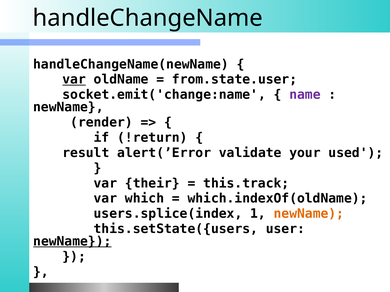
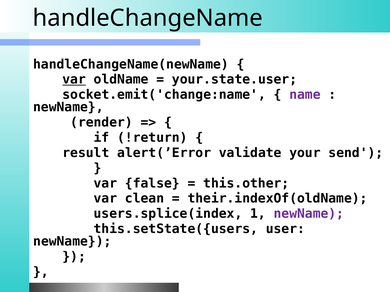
from.state.user: from.state.user -> your.state.user (235, 80)
used: used -> send (356, 153)
their: their -> false (152, 184)
this.track: this.track -> this.other (246, 184)
which: which -> clean (145, 199)
which.indexOf(oldName: which.indexOf(oldName -> their.indexOf(oldName (278, 199)
newName colour: orange -> purple (309, 214)
newName underline: present -> none (72, 242)
